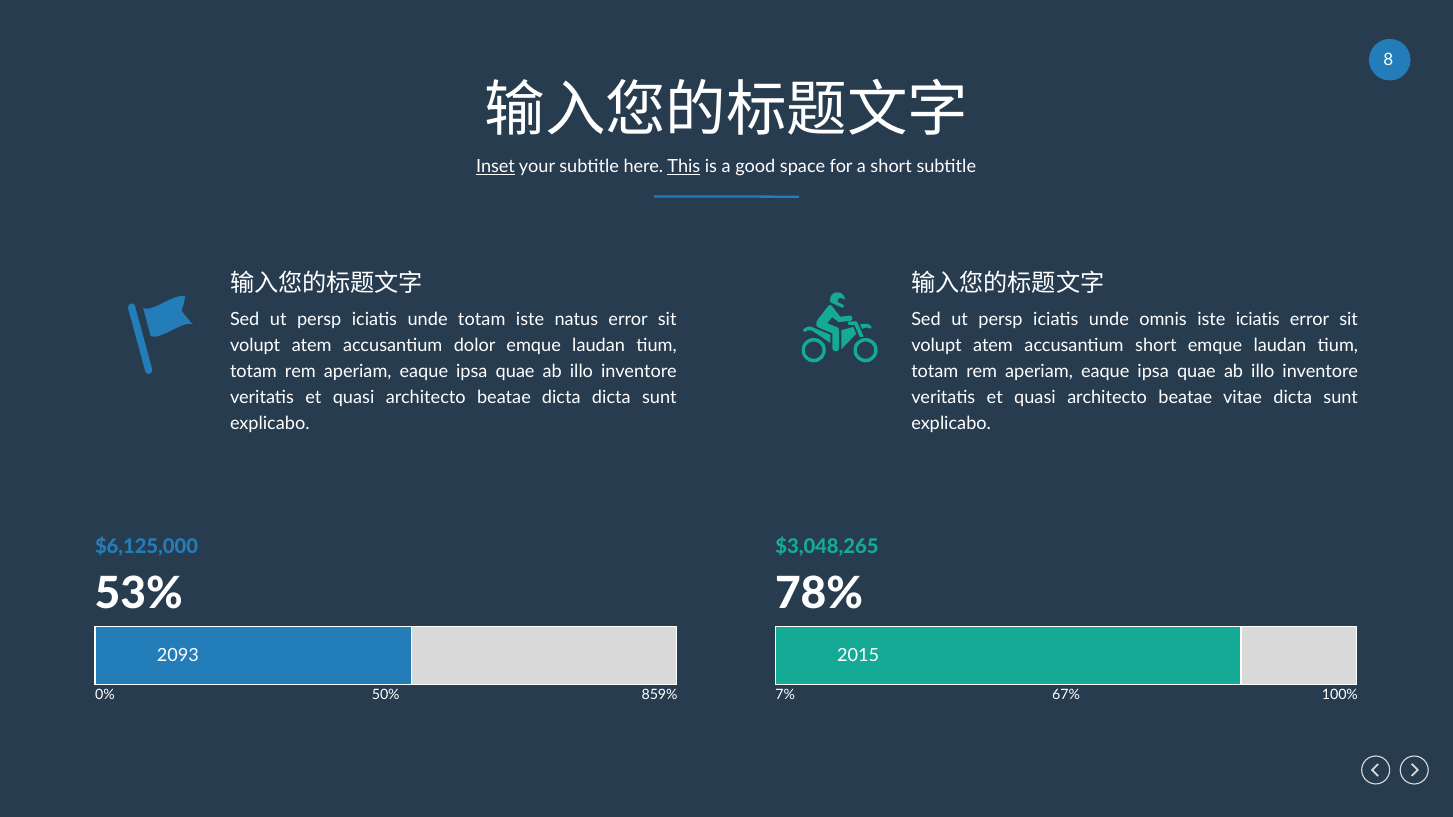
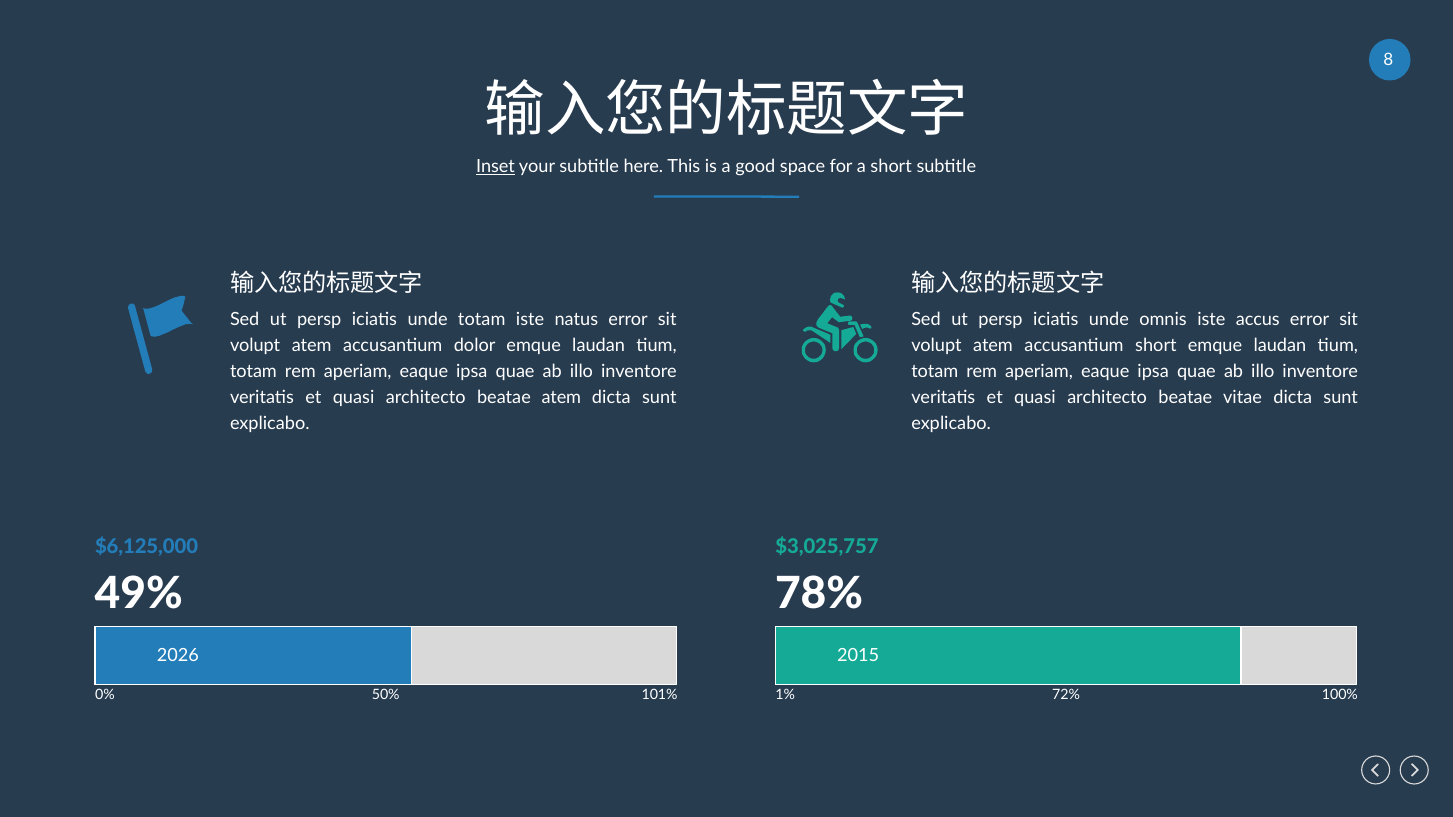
This underline: present -> none (684, 166)
iste iciatis: iciatis -> accus (1258, 319)
beatae dicta: dicta -> atem (561, 398)
$3,048,265: $3,048,265 -> $3,025,757 (827, 547)
53%: 53% -> 49% (139, 594)
2093: 2093 -> 2026 (178, 655)
859%: 859% -> 101% (660, 695)
7%: 7% -> 1% (785, 695)
67%: 67% -> 72% (1066, 695)
